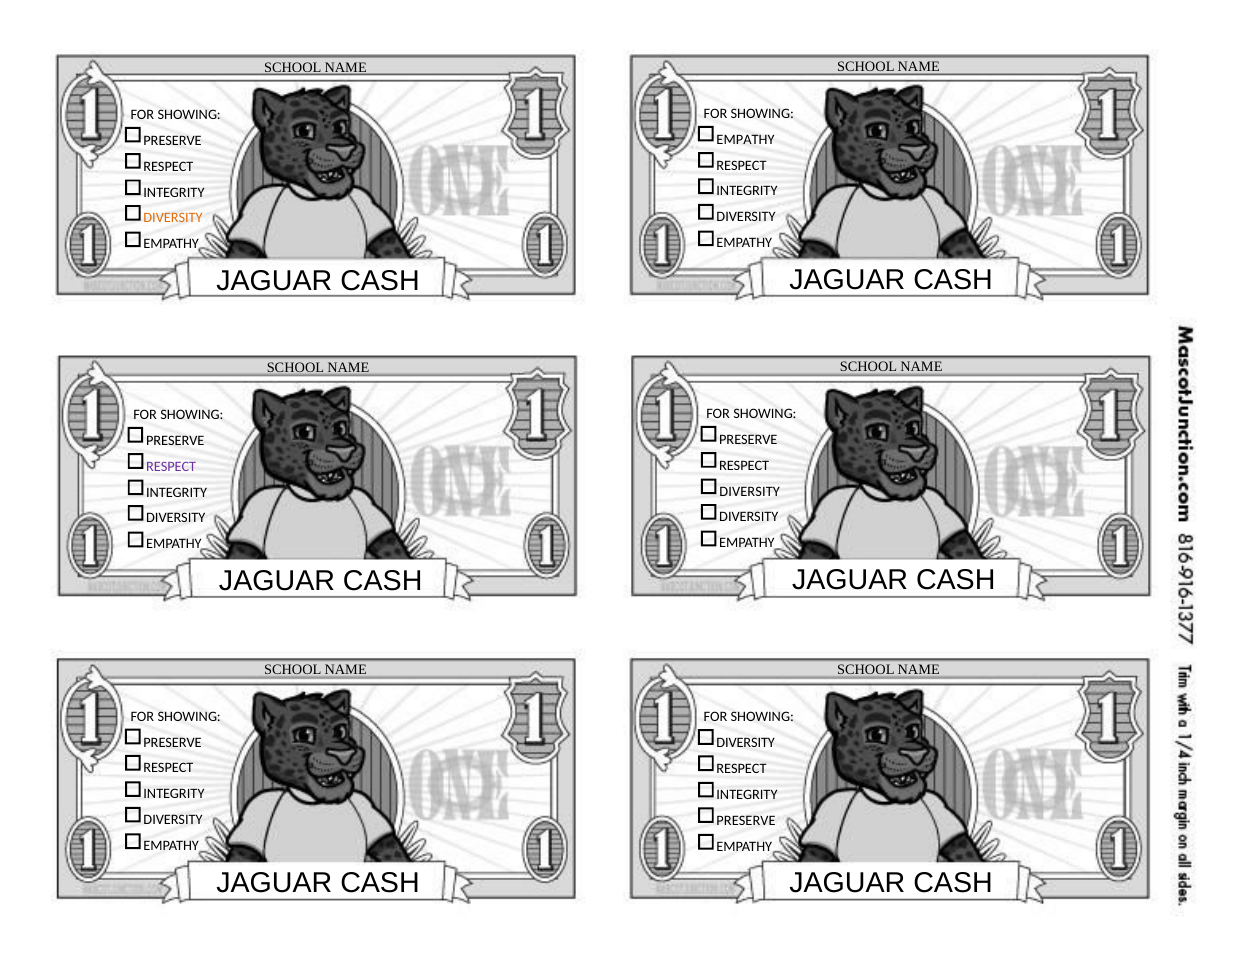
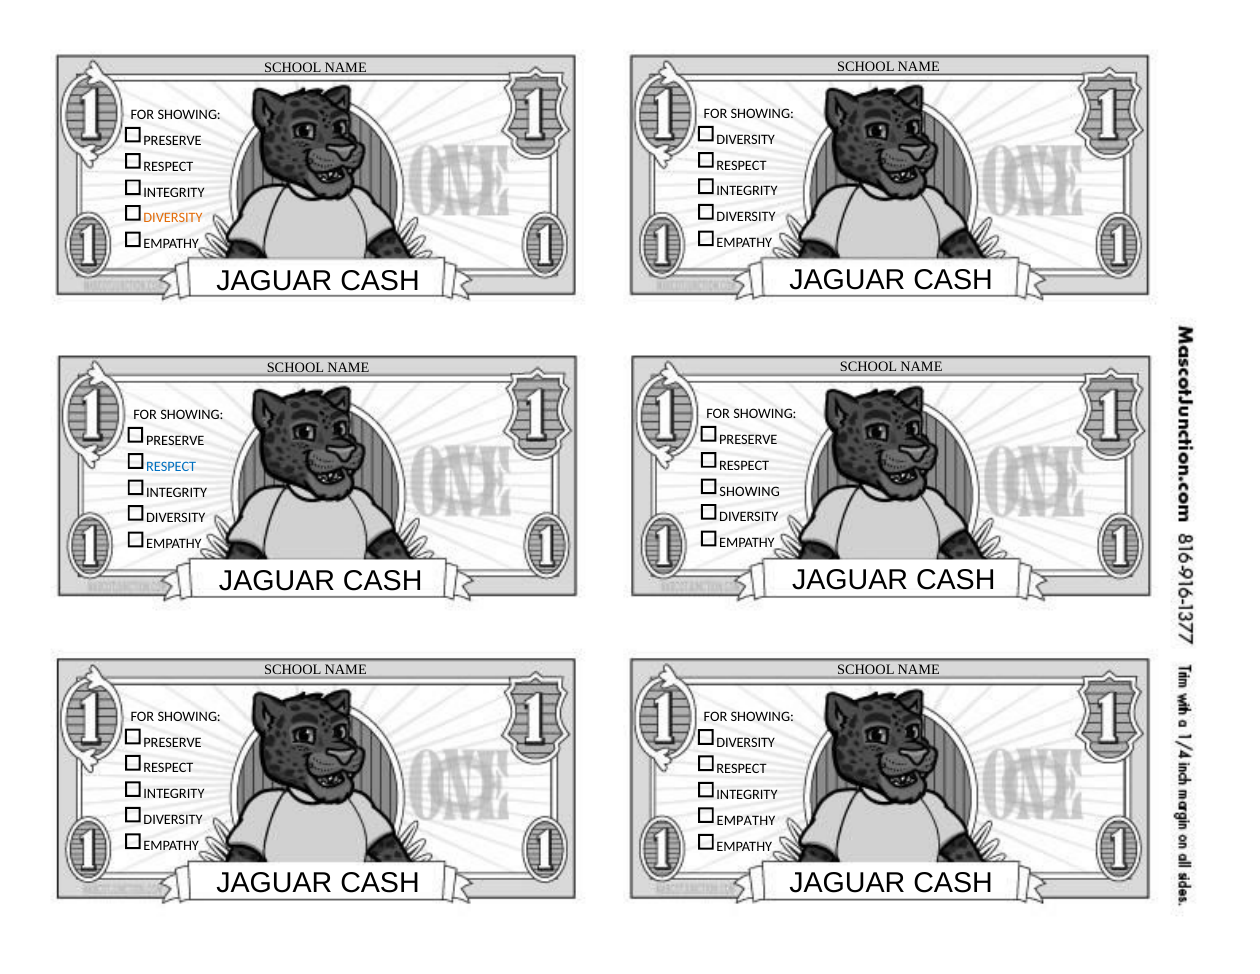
EMPATHY: EMPATHY -> DIVERSITY (746, 139)
RESPECT colour: purple -> blue (171, 466)
DIVERSITY: DIVERSITY -> SHOWING (750, 491)
PRESERVE: PRESERVE -> EMPATHY (746, 820)
